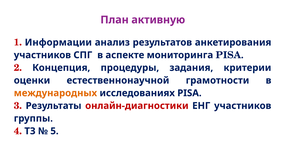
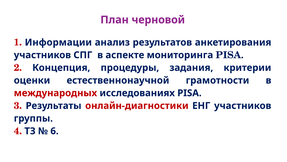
активную: активную -> черновой (158, 20)
международных colour: orange -> red (55, 93)
5: 5 -> 6 (55, 131)
